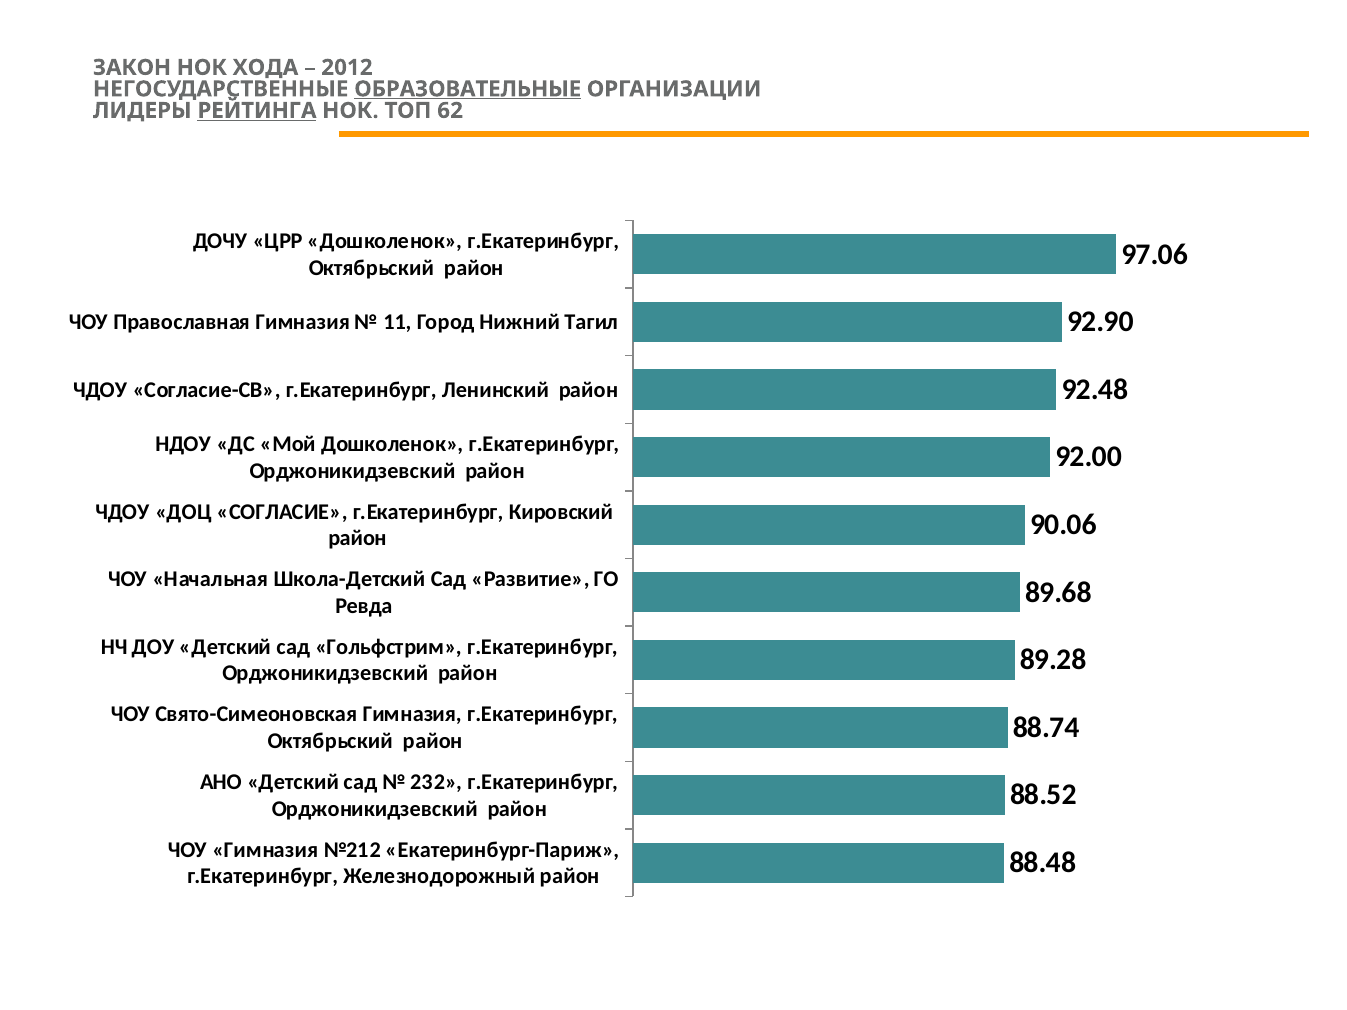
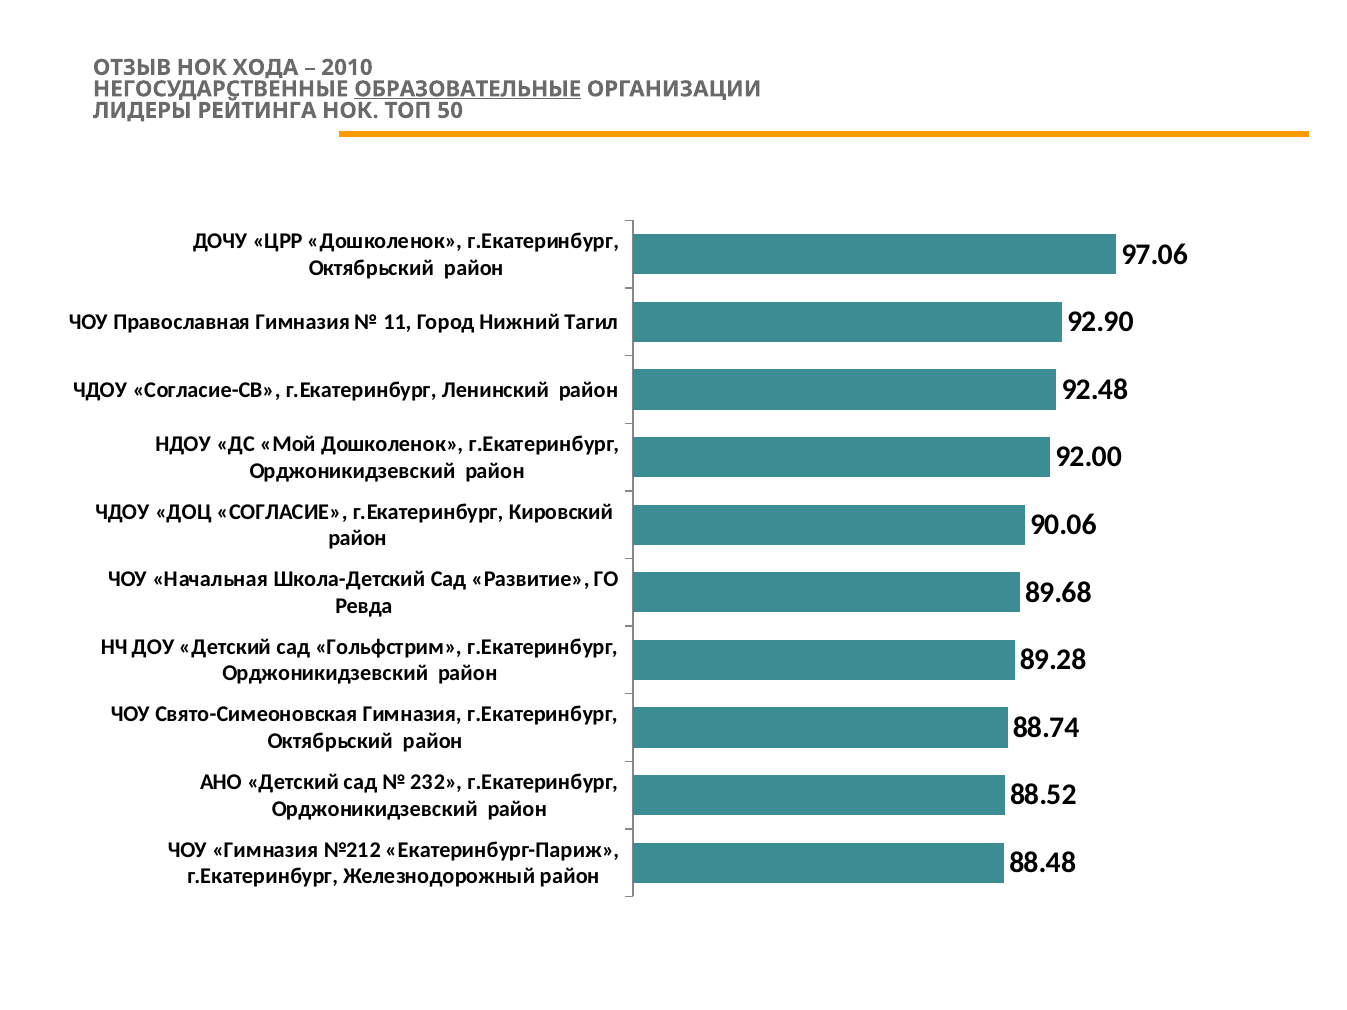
ЗАКОН: ЗАКОН -> ОТЗЫВ (132, 68)
2012: 2012 -> 2010 (347, 68)
РЕЙТИНГА underline: present -> none (257, 111)
62: 62 -> 50 (450, 111)
